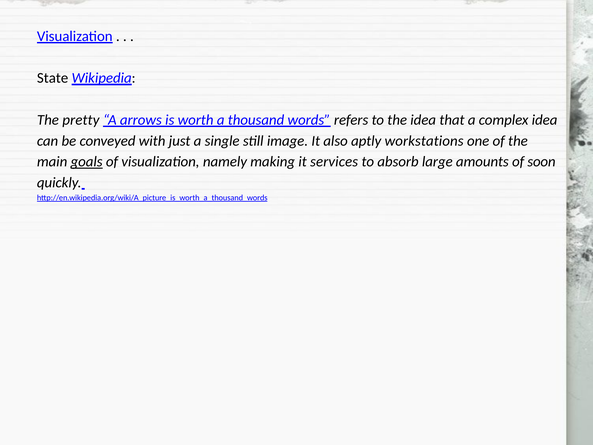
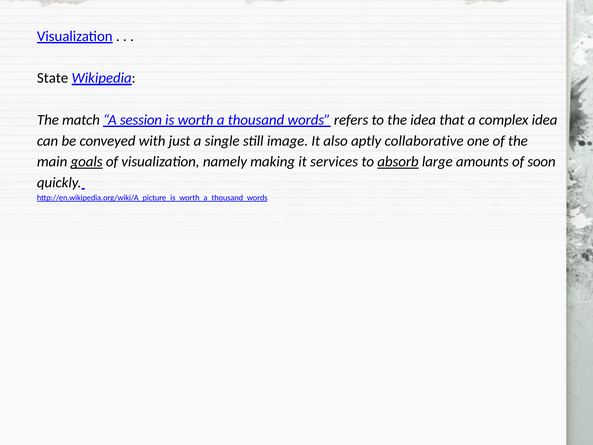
pretty: pretty -> match (81, 120)
arrows: arrows -> session (141, 120)
workstations: workstations -> collaborative (424, 141)
absorb underline: none -> present (398, 162)
